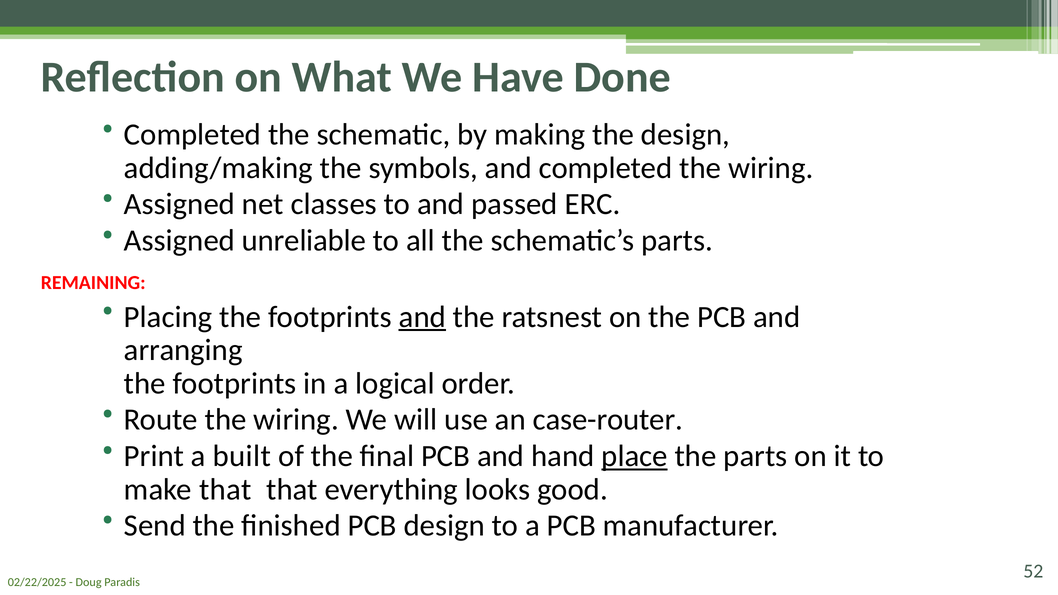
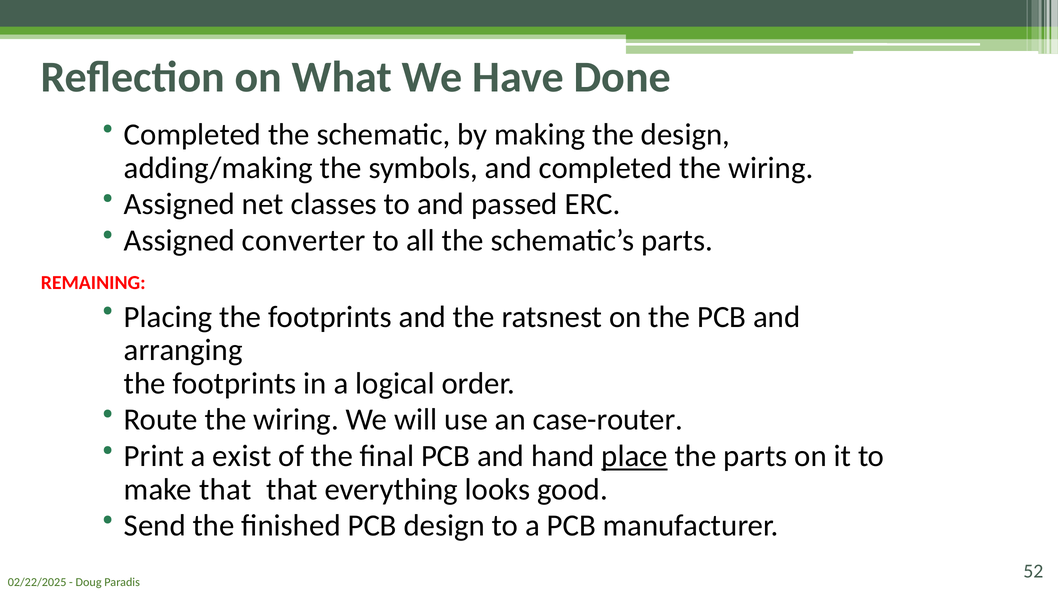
unreliable: unreliable -> converter (304, 241)
and underline: present -> none (422, 317)
built: built -> exist (242, 456)
